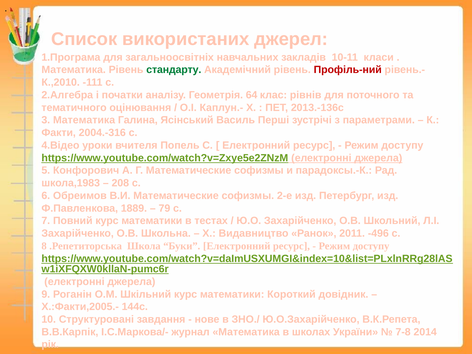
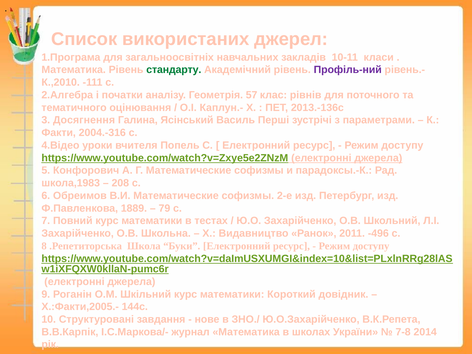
Профіль-ний colour: red -> purple (348, 70)
64: 64 -> 57 (252, 95)
3 Математика: Математика -> Досягнення (84, 120)
